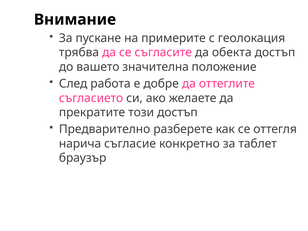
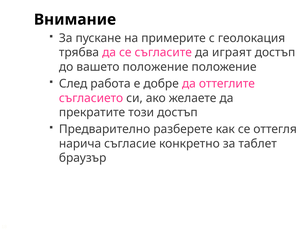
обекта: обекта -> играят (232, 53)
вашето значителна: значителна -> положение (155, 67)
